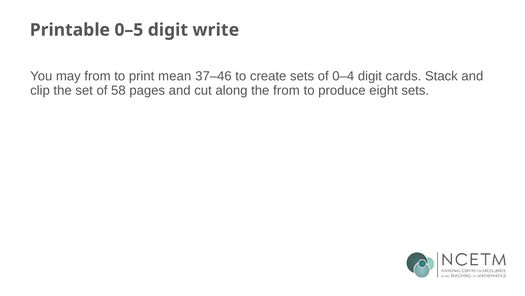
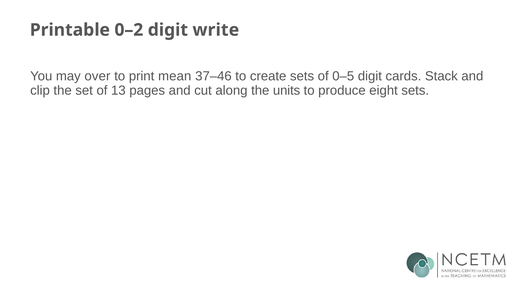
0–5: 0–5 -> 0–2 (129, 30)
may from: from -> over (97, 76)
0–4: 0–4 -> 0–5 (343, 76)
58: 58 -> 13 (118, 90)
the from: from -> units (287, 90)
